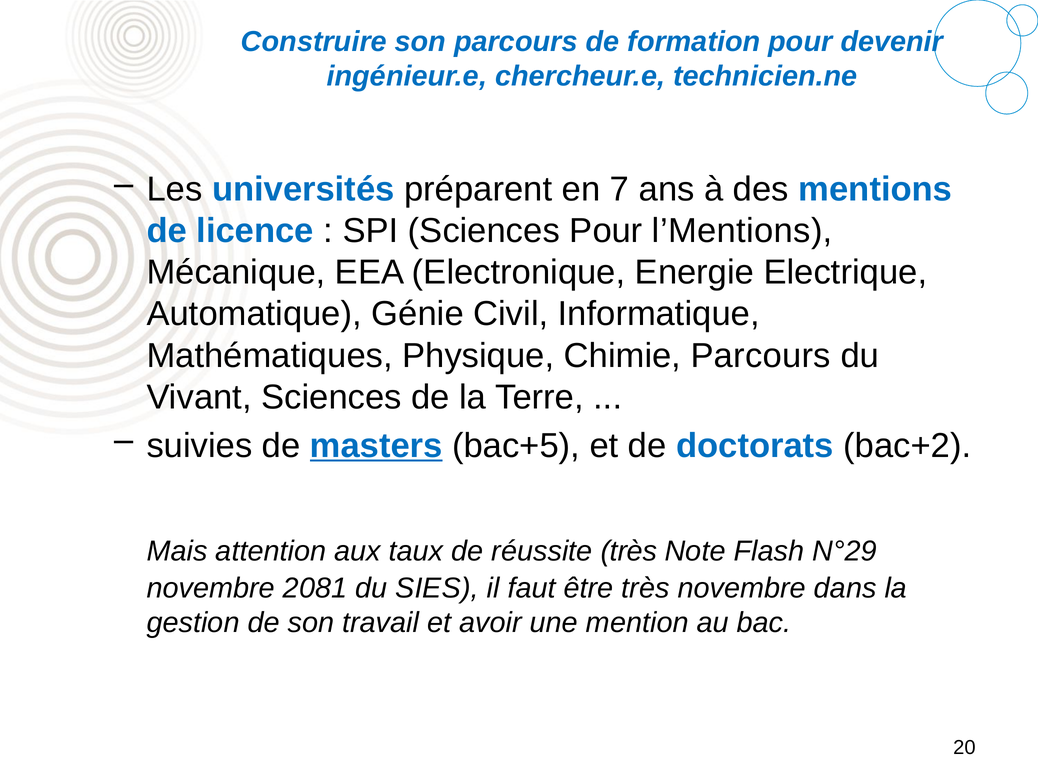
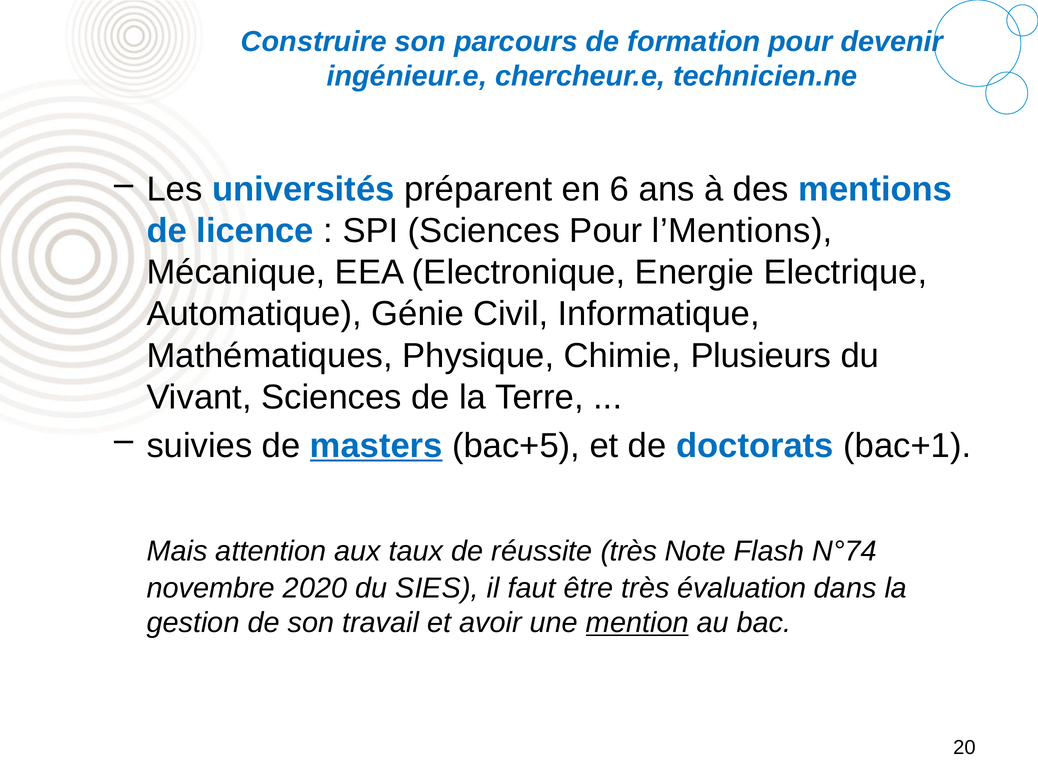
7: 7 -> 6 (620, 189)
Chimie Parcours: Parcours -> Plusieurs (761, 355)
bac+2: bac+2 -> bac+1 (907, 445)
N°29: N°29 -> N°74 (844, 551)
2081: 2081 -> 2020 (315, 588)
très novembre: novembre -> évaluation (742, 588)
mention underline: none -> present (637, 623)
